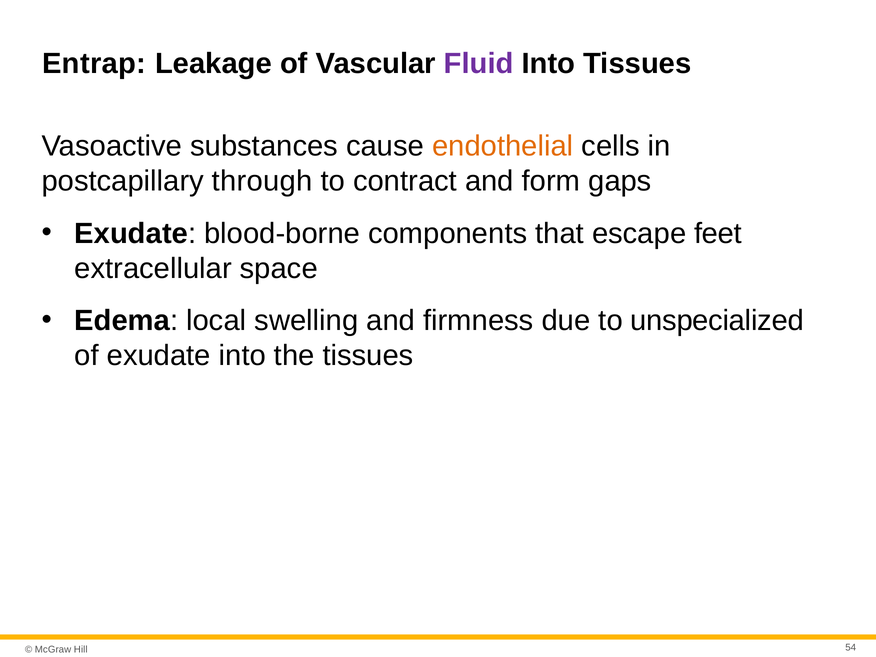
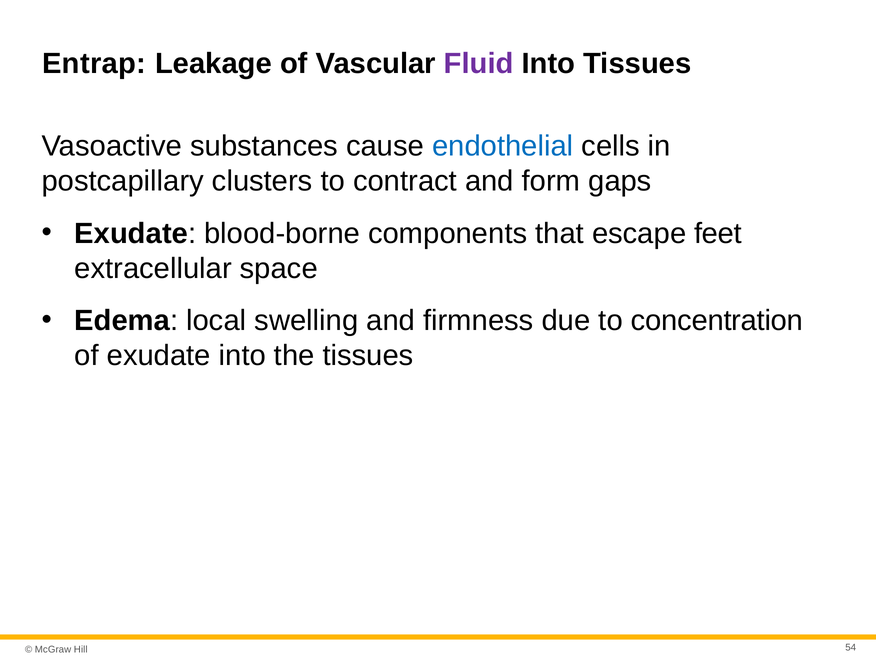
endothelial colour: orange -> blue (503, 146)
through: through -> clusters (262, 181)
unspecialized: unspecialized -> concentration (717, 320)
